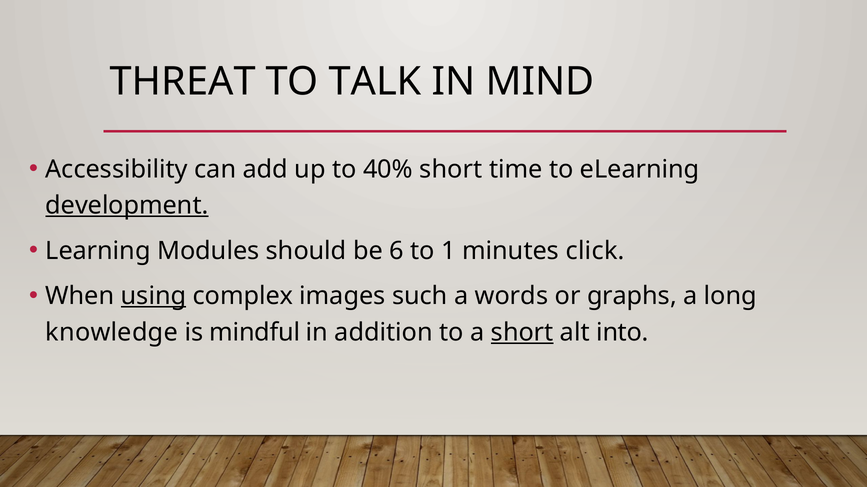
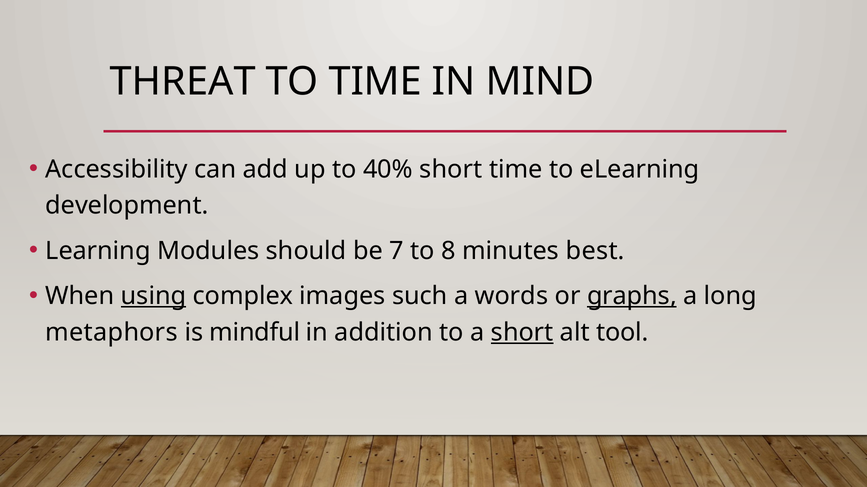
TO TALK: TALK -> TIME (375, 82)
development underline: present -> none (127, 206)
6: 6 -> 7 (397, 251)
1: 1 -> 8 (449, 251)
click: click -> best (595, 251)
graphs underline: none -> present (632, 297)
knowledge: knowledge -> metaphors (112, 333)
into: into -> tool (622, 333)
